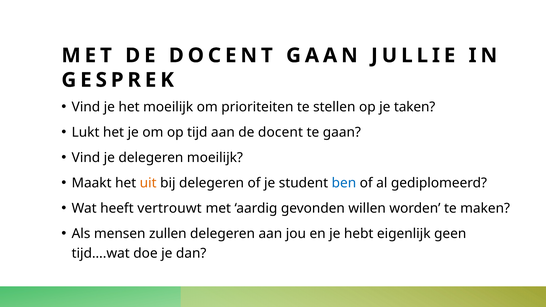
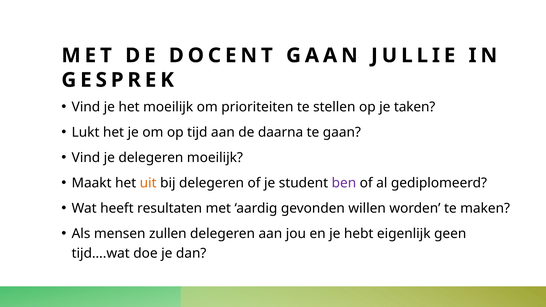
aan de docent: docent -> daarna (281, 132)
ben colour: blue -> purple (344, 183)
vertrouwt: vertrouwt -> resultaten (170, 208)
